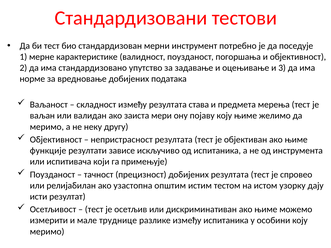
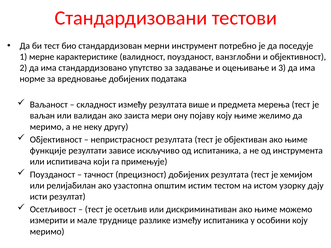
погоршања: погоршања -> ванзглобни (238, 57)
става: става -> више (199, 105)
спровео: спровео -> хемијом (296, 175)
